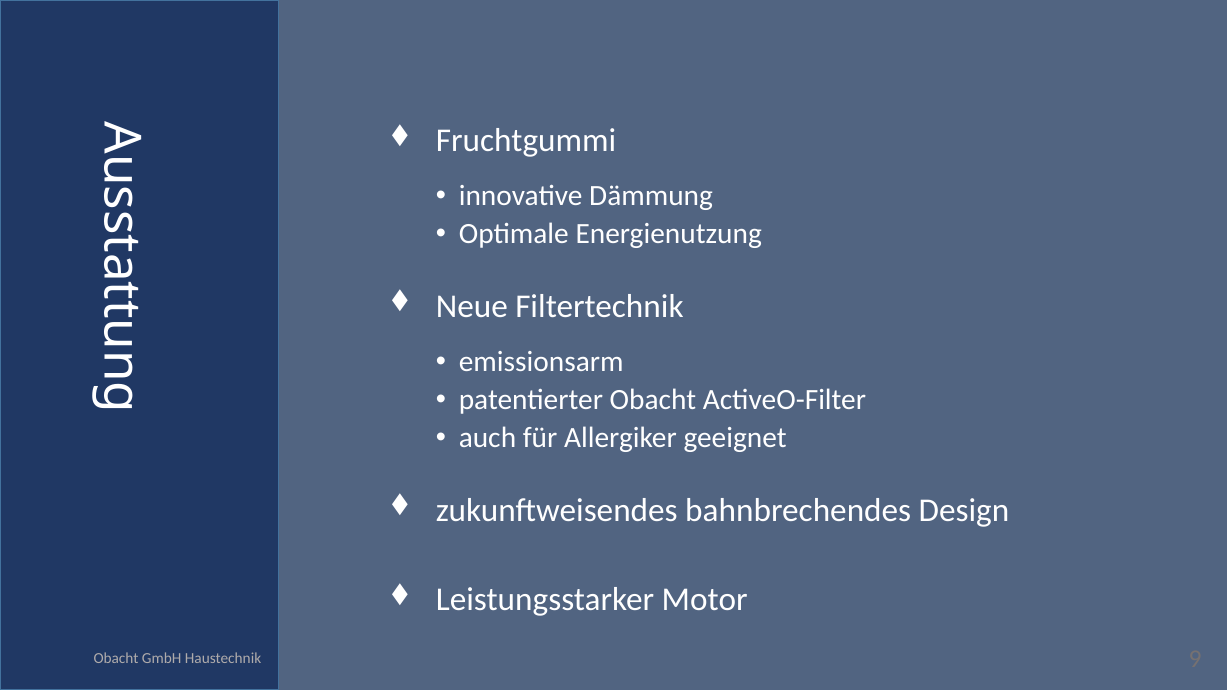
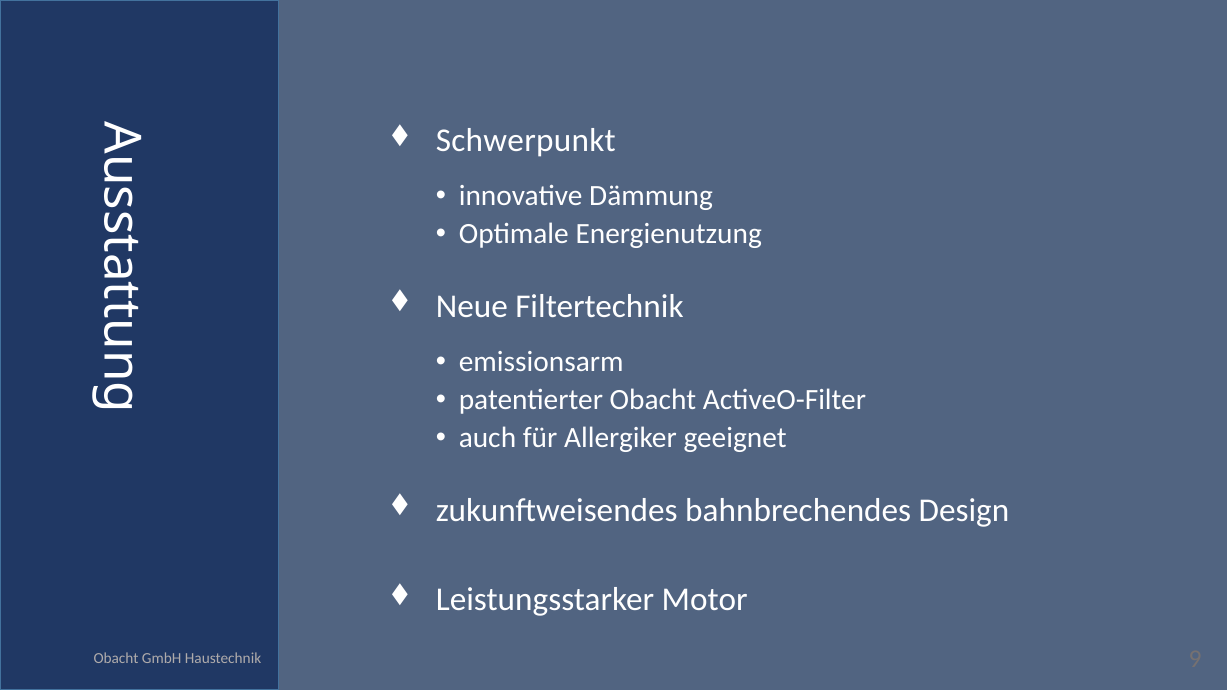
Fruchtgummi: Fruchtgummi -> Schwerpunkt (526, 141)
